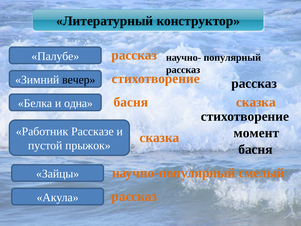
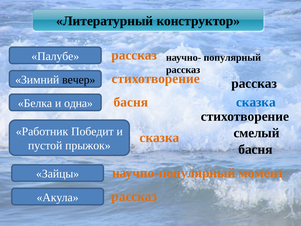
сказка colour: orange -> blue (256, 102)
Рассказе: Рассказе -> Победит (92, 131)
момент: момент -> смелый (257, 133)
смелый: смелый -> момент (261, 173)
